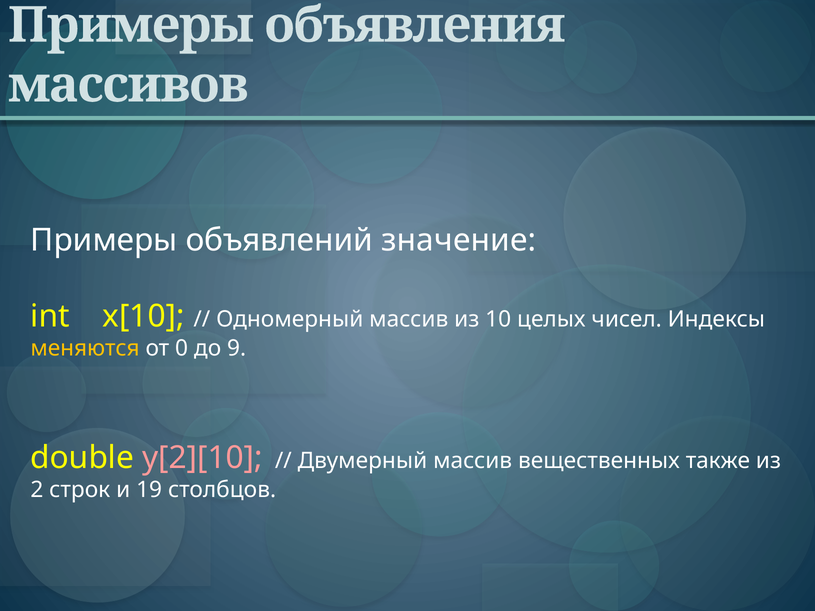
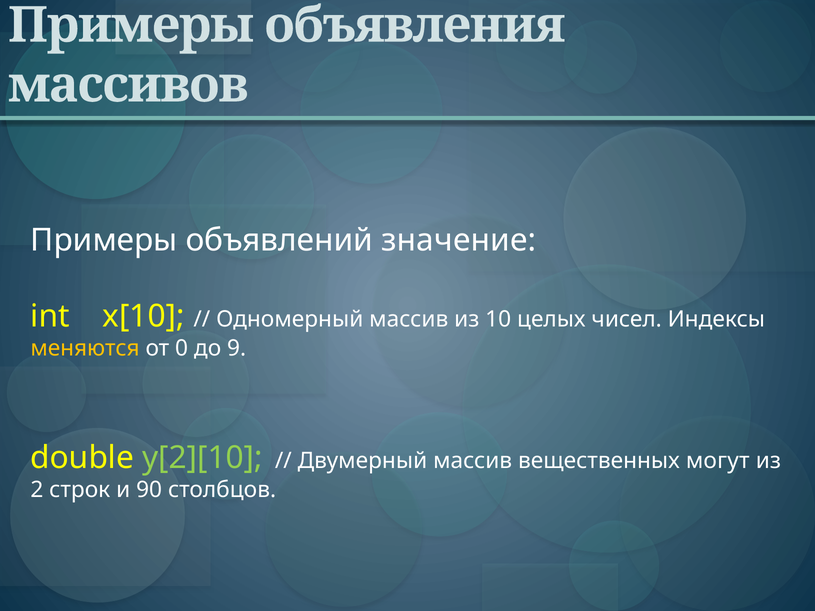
y[2][10 colour: pink -> light green (202, 458)
также: также -> могут (718, 461)
19: 19 -> 90 (149, 490)
